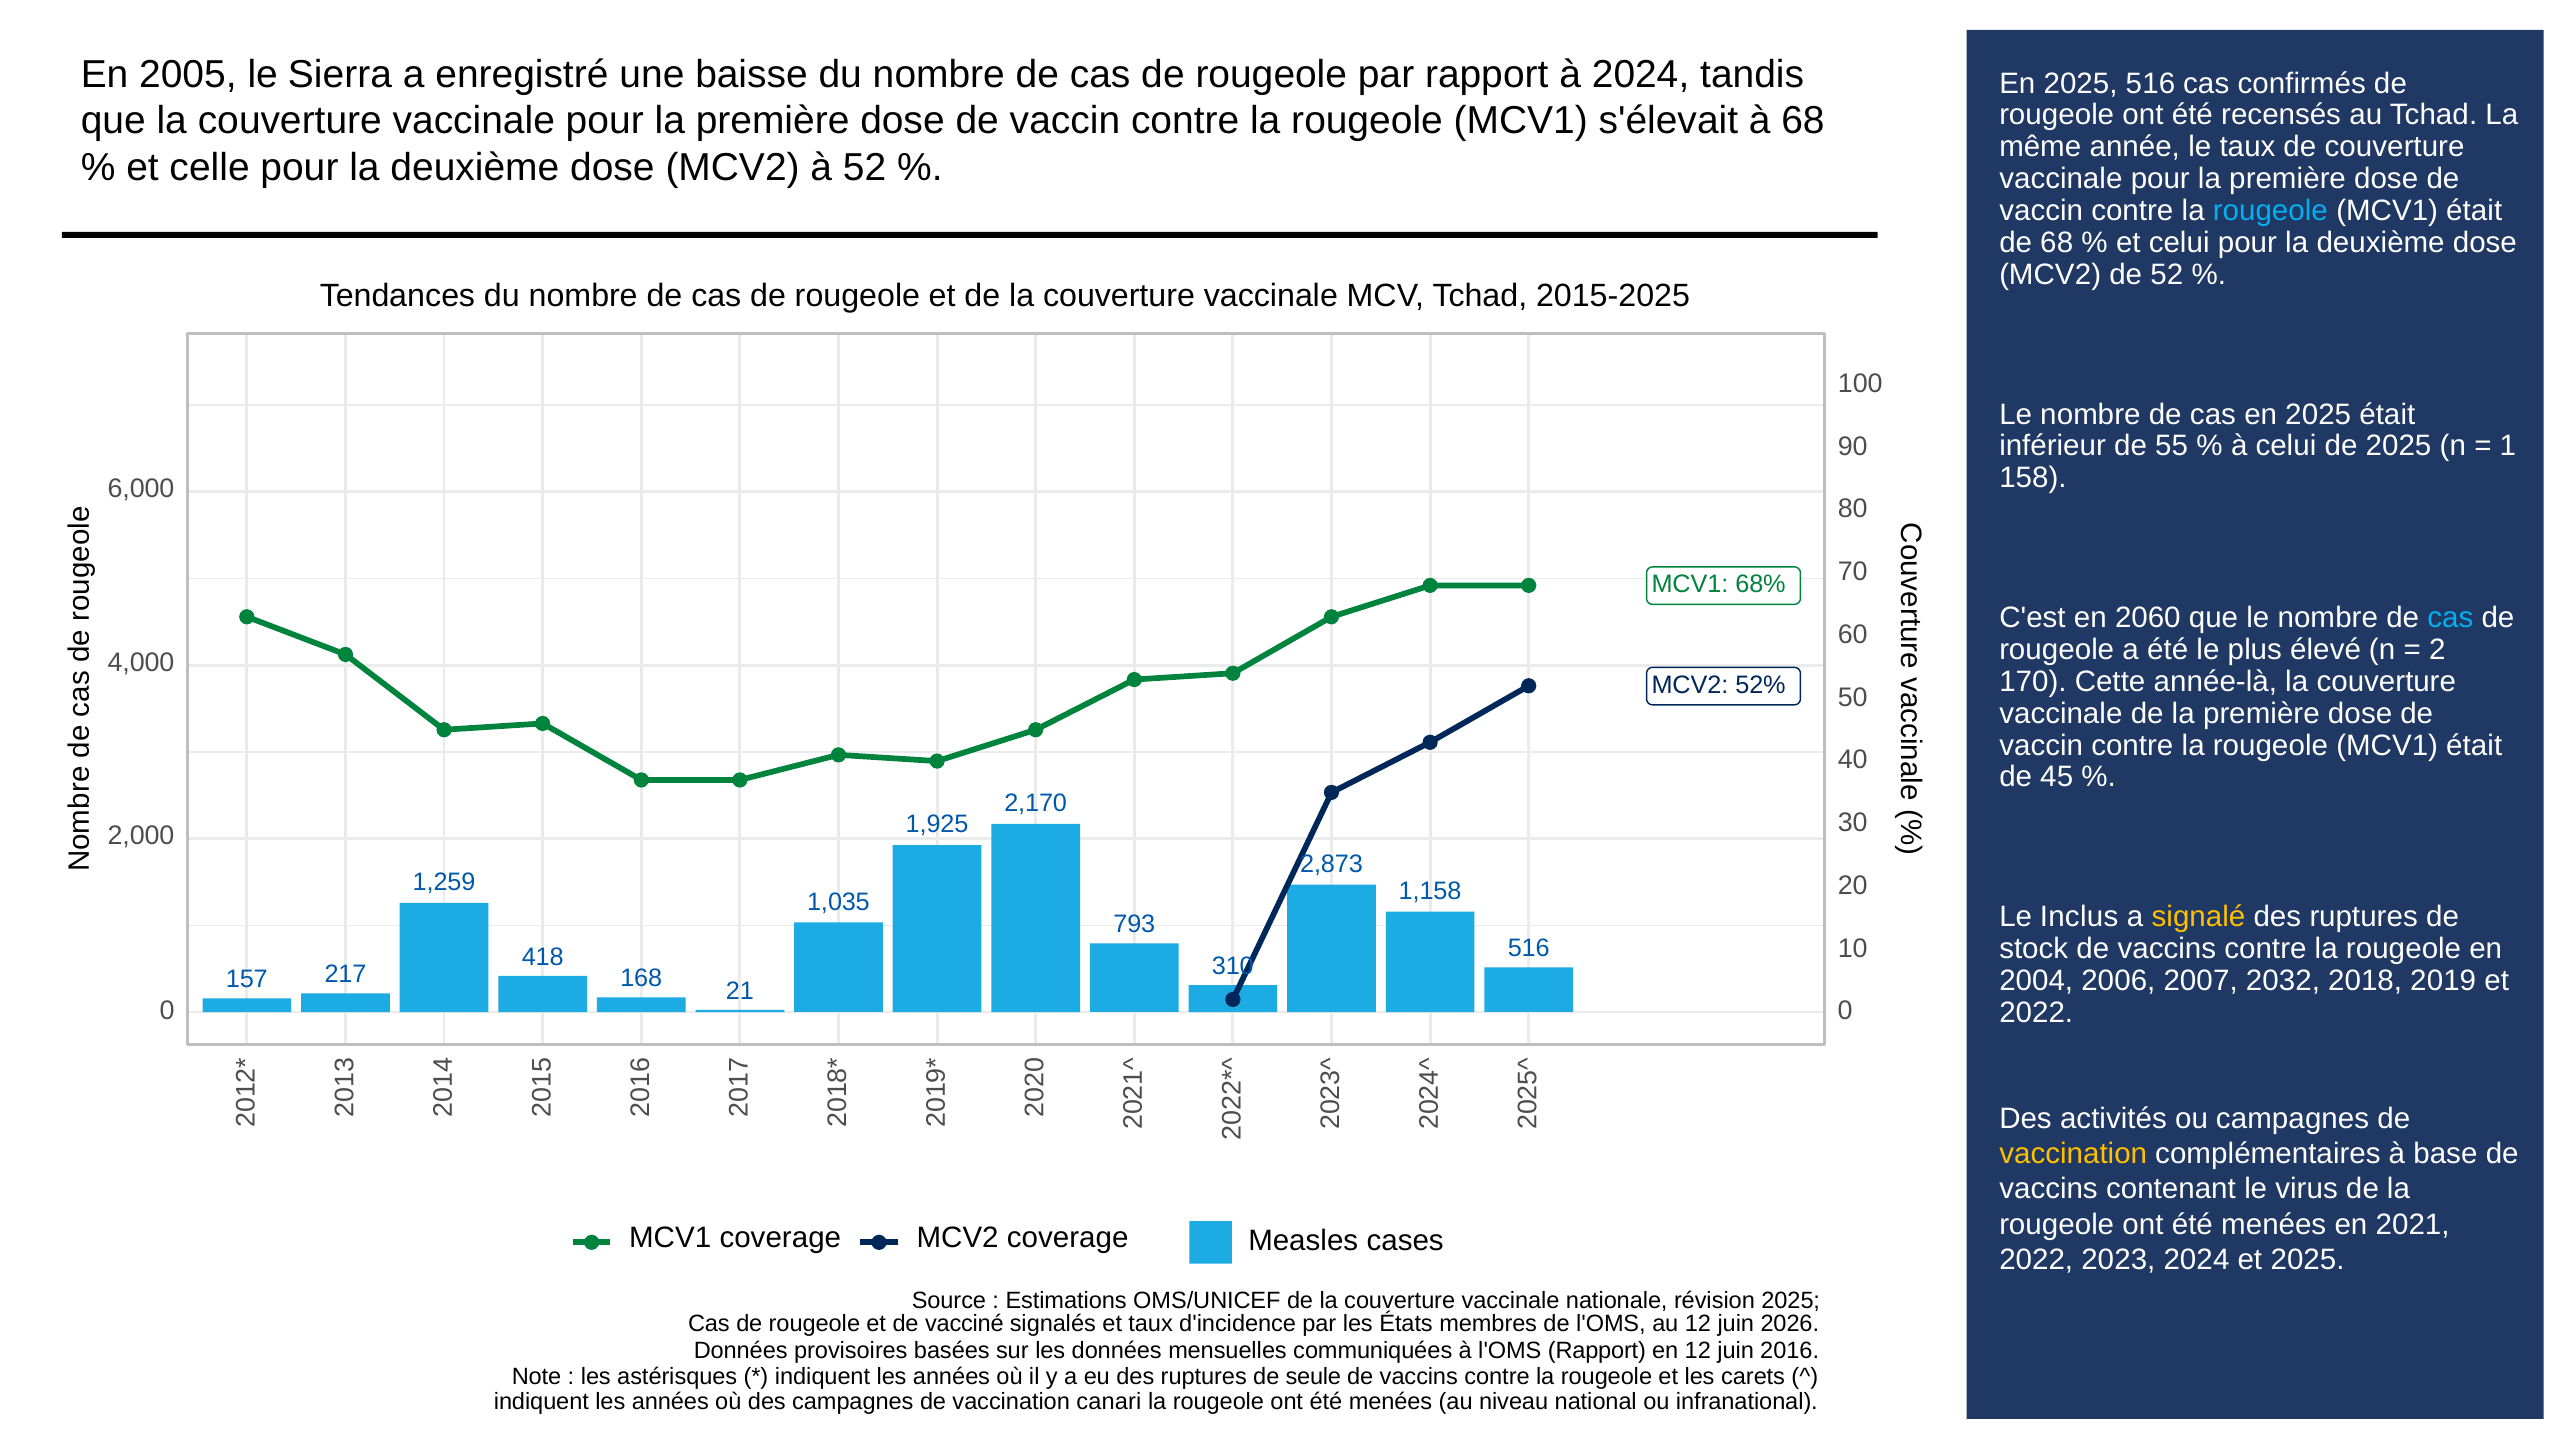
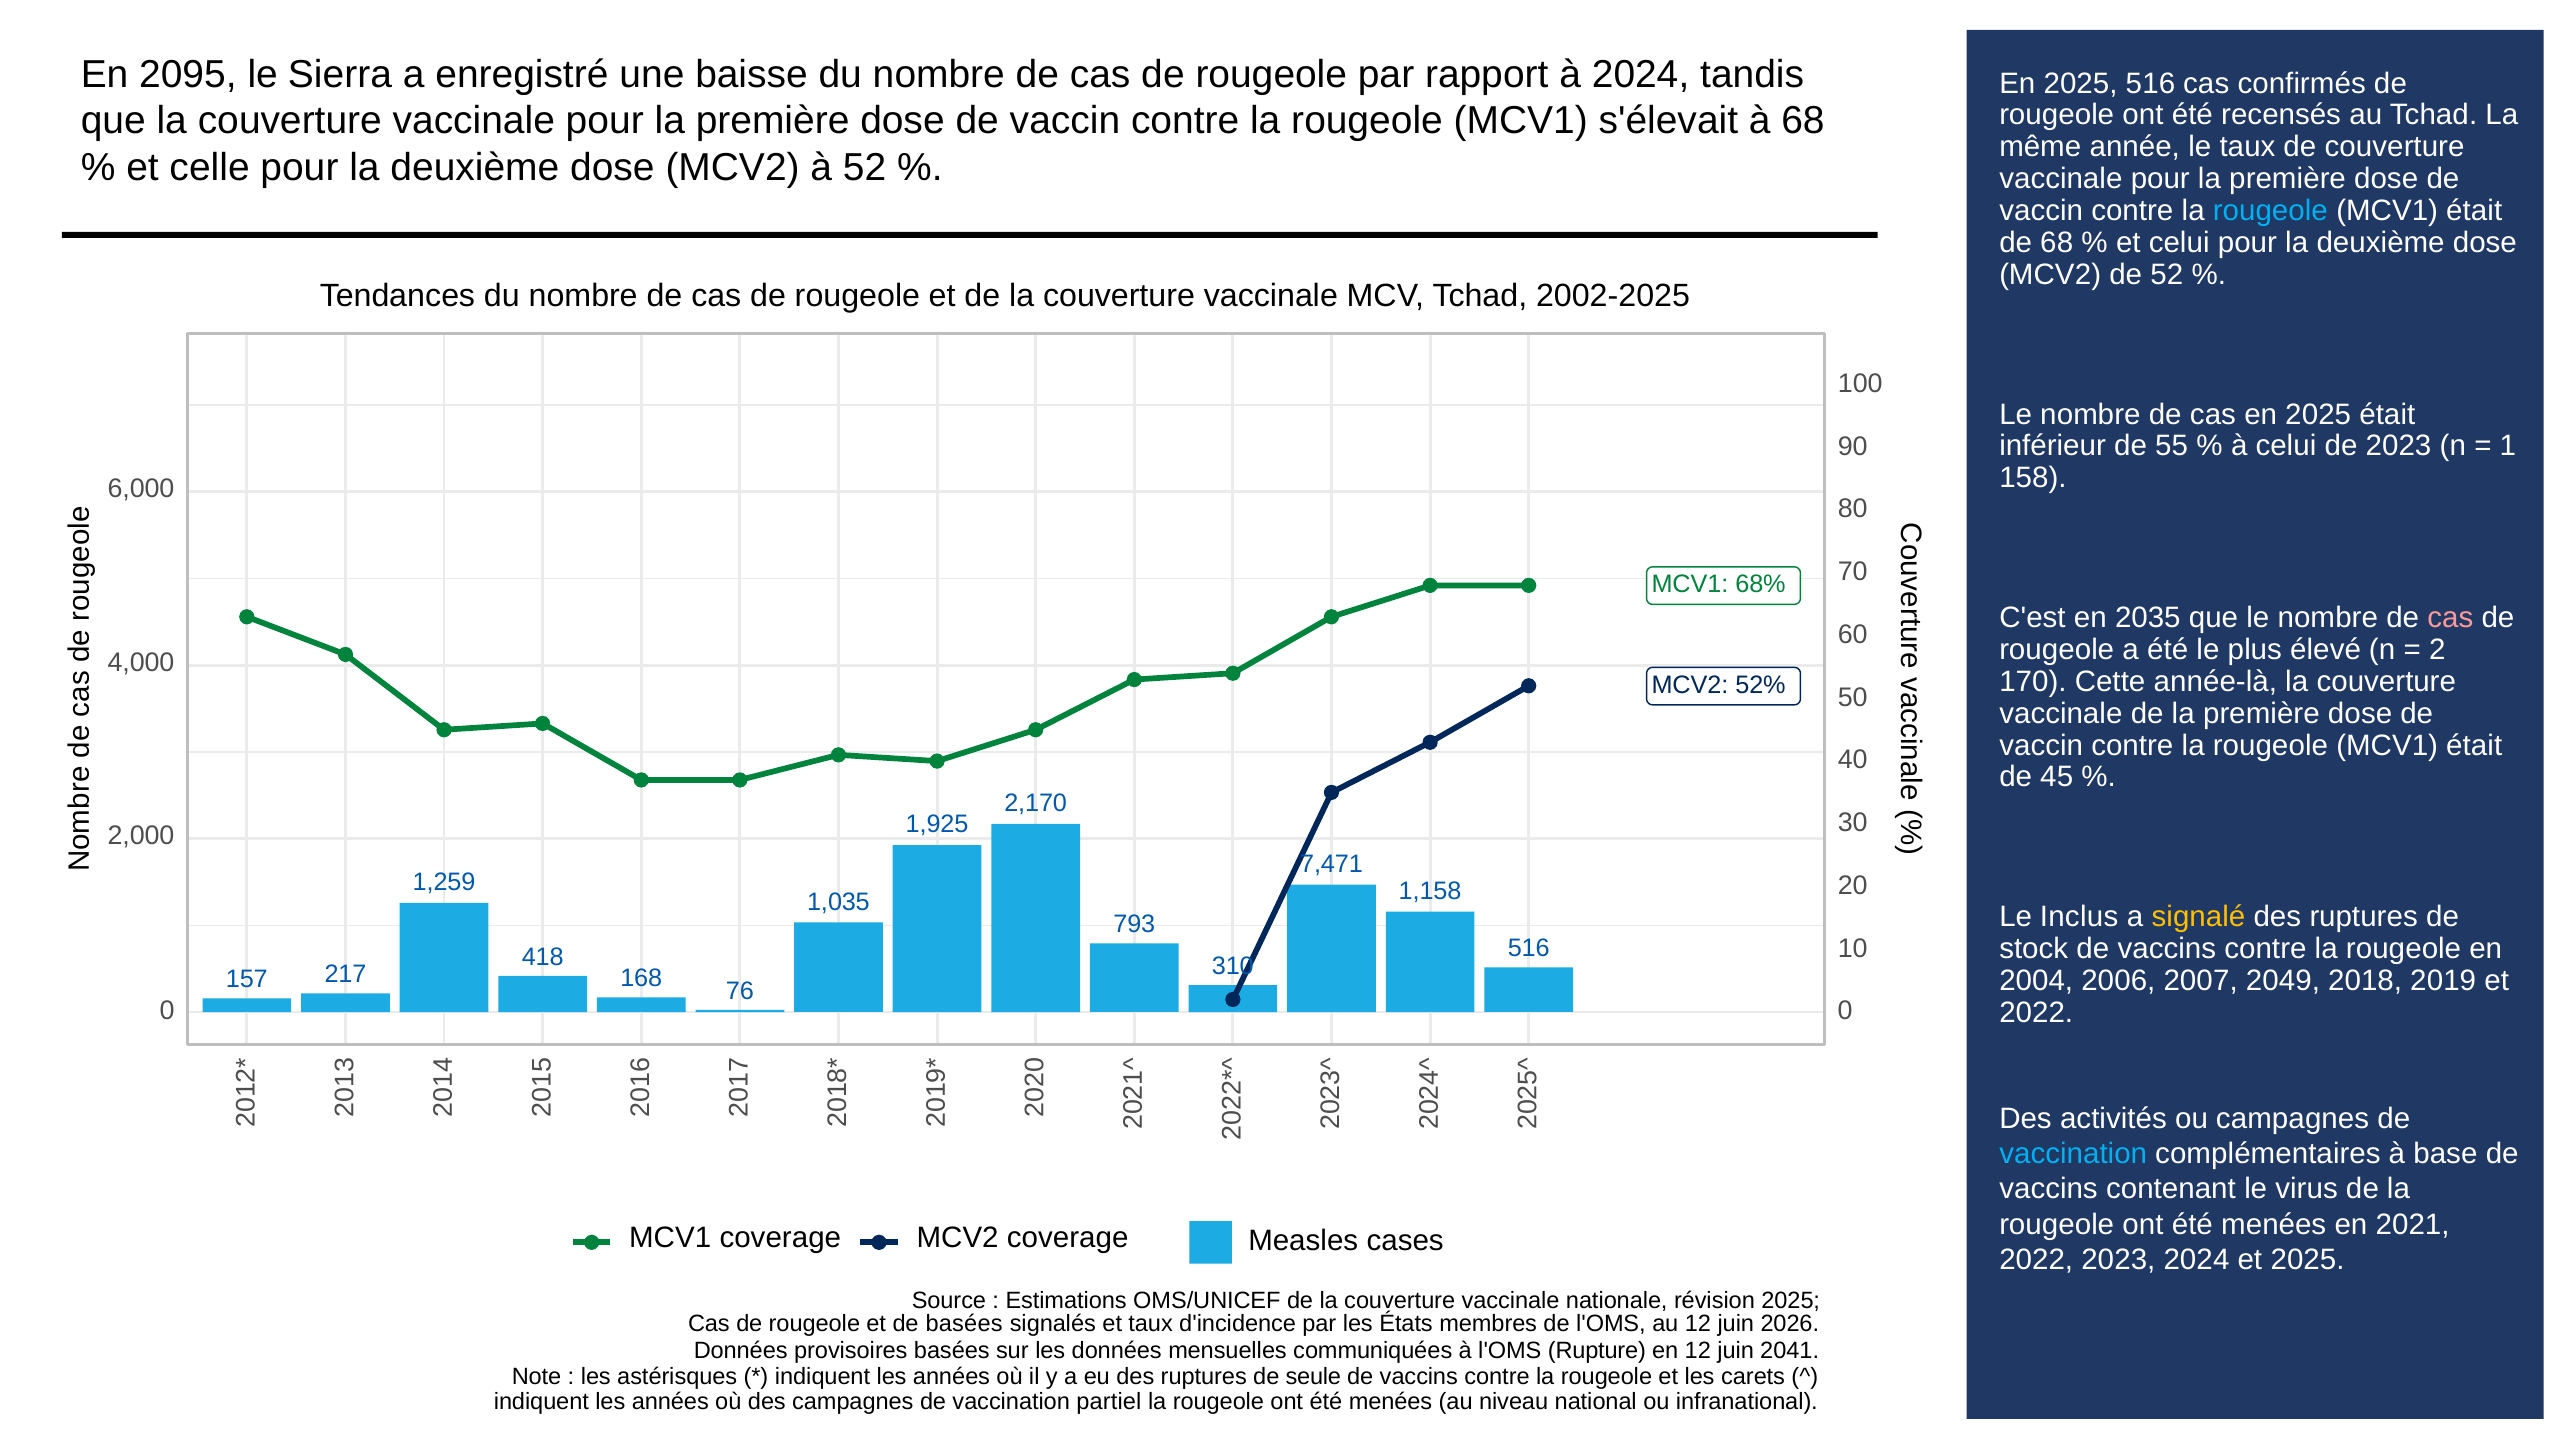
2005: 2005 -> 2095 (188, 74)
2015-2025: 2015-2025 -> 2002-2025 (1613, 296)
de 2025: 2025 -> 2023 (2399, 446)
2060: 2060 -> 2035 (2148, 618)
cas colour: light blue -> pink (2450, 618)
2,873: 2,873 -> 7,471 (1332, 864)
21: 21 -> 76 (740, 991)
2032: 2032 -> 2049 (2283, 981)
vaccination colour: yellow -> light blue (2073, 1154)
de vacciné: vacciné -> basées (964, 1324)
l'OMS Rapport: Rapport -> Rupture (1597, 1351)
2016: 2016 -> 2041 (1790, 1351)
canari: canari -> partiel (1109, 1402)
